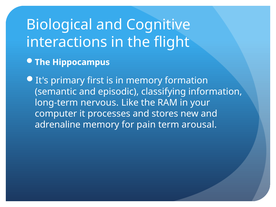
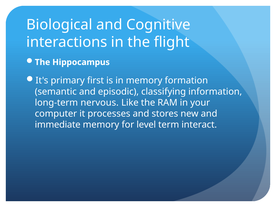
adrenaline: adrenaline -> immediate (58, 125)
pain: pain -> level (146, 125)
arousal: arousal -> interact (199, 125)
